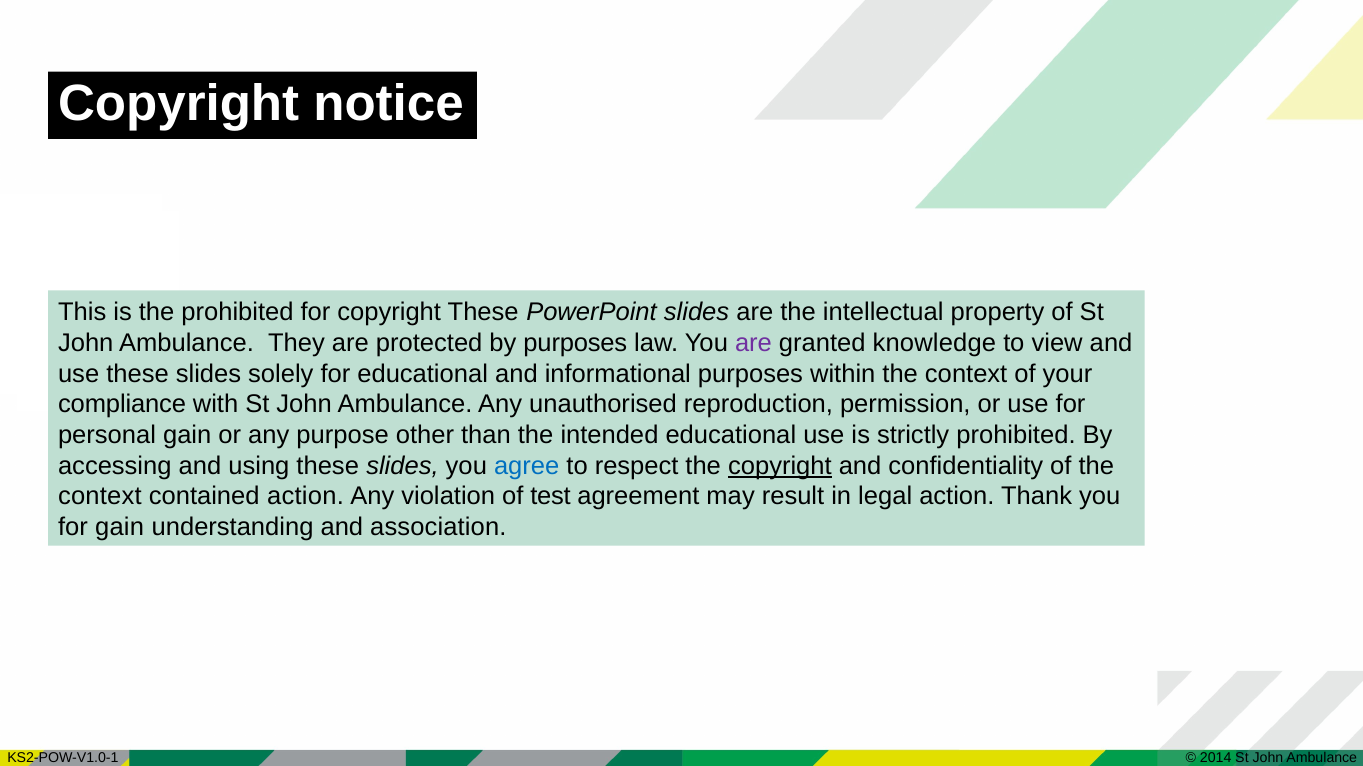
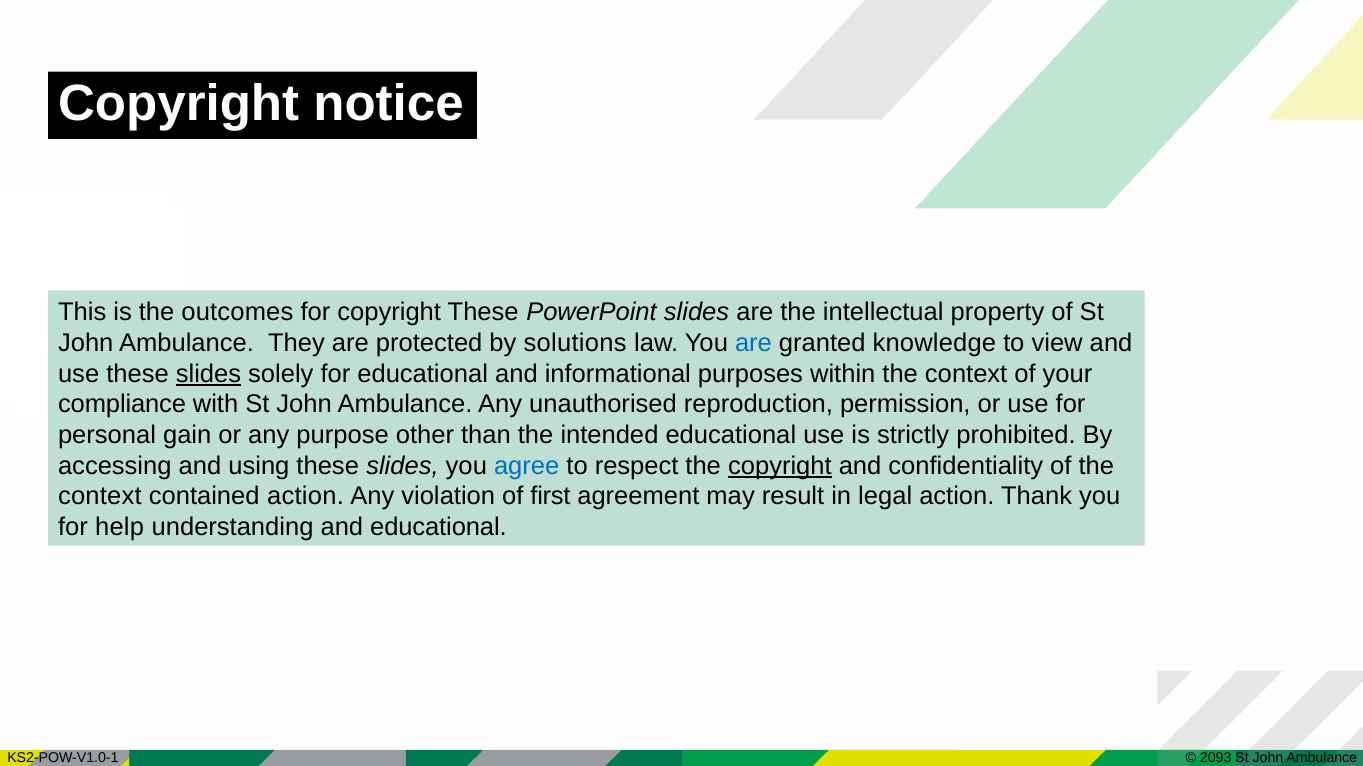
the prohibited: prohibited -> outcomes (237, 313)
by purposes: purposes -> solutions (575, 344)
are colour: purple -> blue (753, 344)
slides underline: none -> present (208, 374)
test: test -> first (551, 497)
for gain: gain -> help (120, 528)
and association: association -> educational (438, 528)
2014: 2014 -> 2093 (1216, 759)
